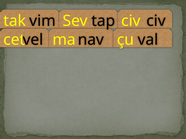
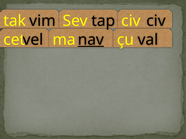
nav underline: none -> present (91, 40)
